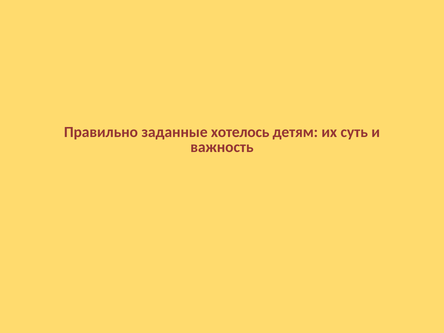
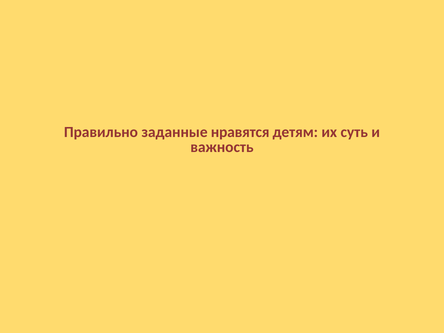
хотелось: хотелось -> нравятся (240, 132)
